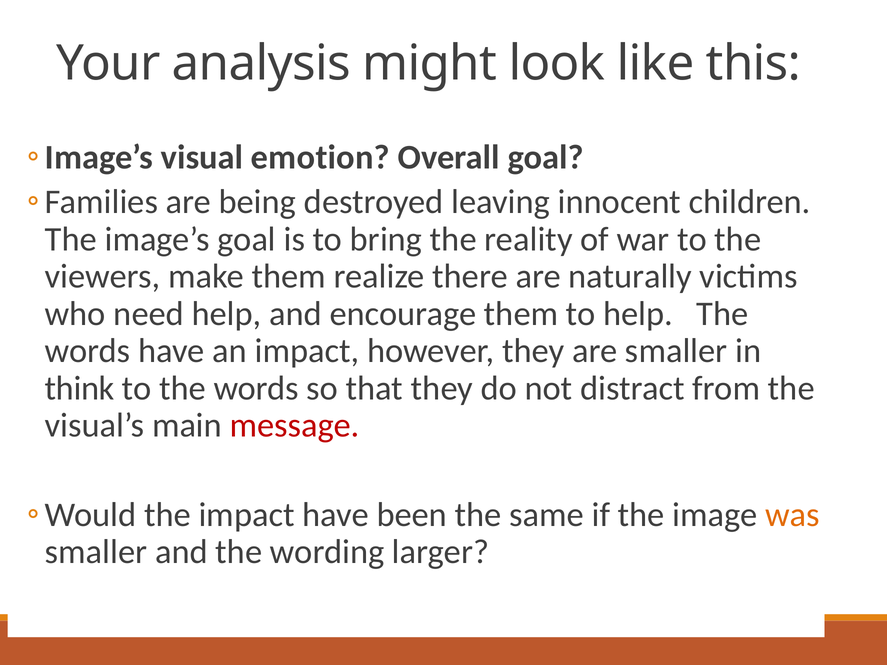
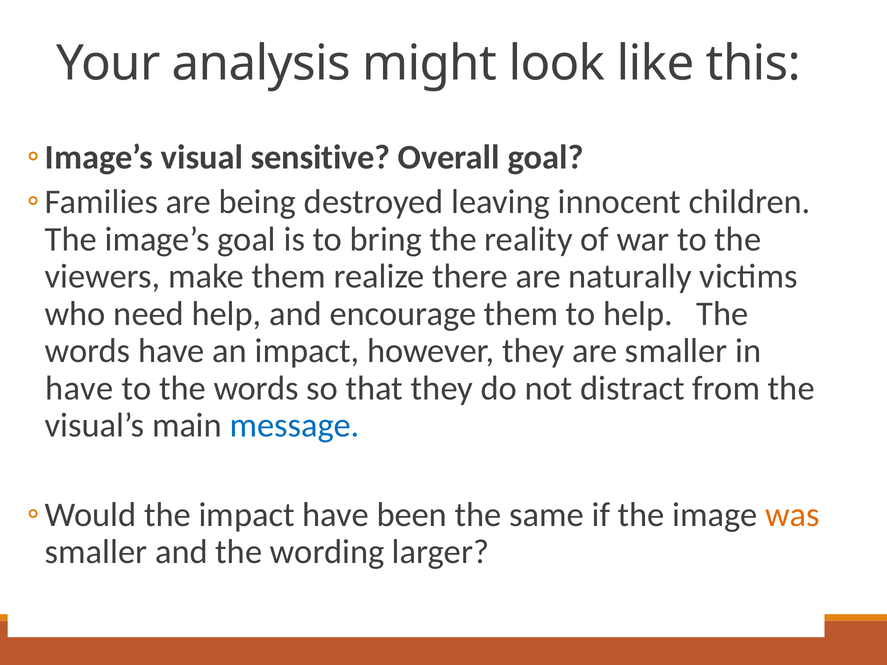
emotion: emotion -> sensitive (321, 157)
think: think -> have (79, 388)
message colour: red -> blue (295, 426)
